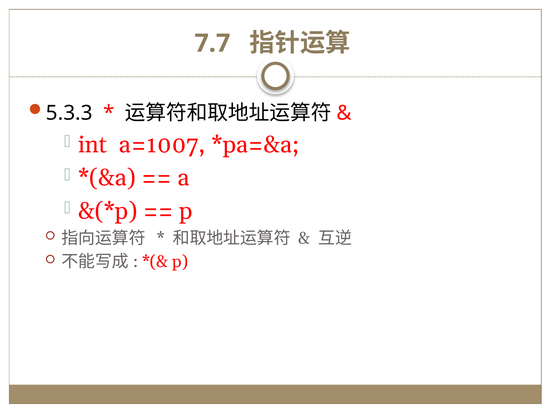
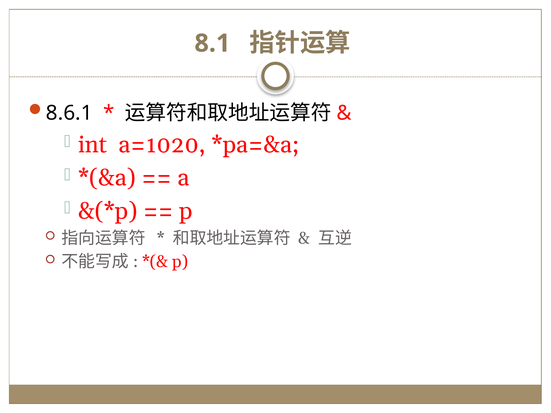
7.7: 7.7 -> 8.1 (212, 43)
5.3.3: 5.3.3 -> 8.6.1 (69, 113)
a=1007: a=1007 -> a=1020 (162, 145)
